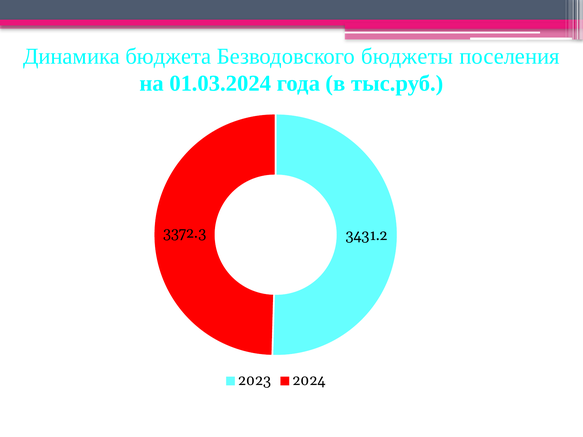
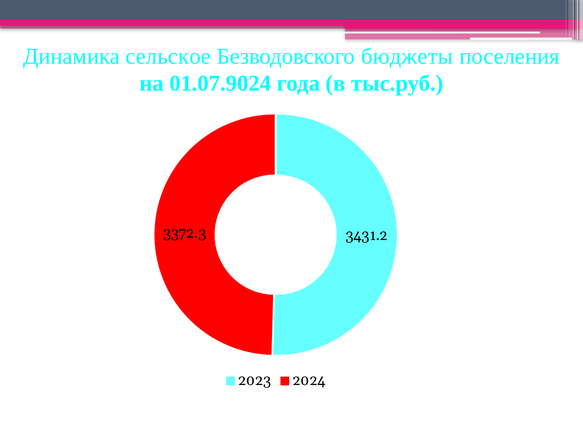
бюджета: бюджета -> сельское (168, 56)
01.03.2024: 01.03.2024 -> 01.07.9024 (220, 84)
